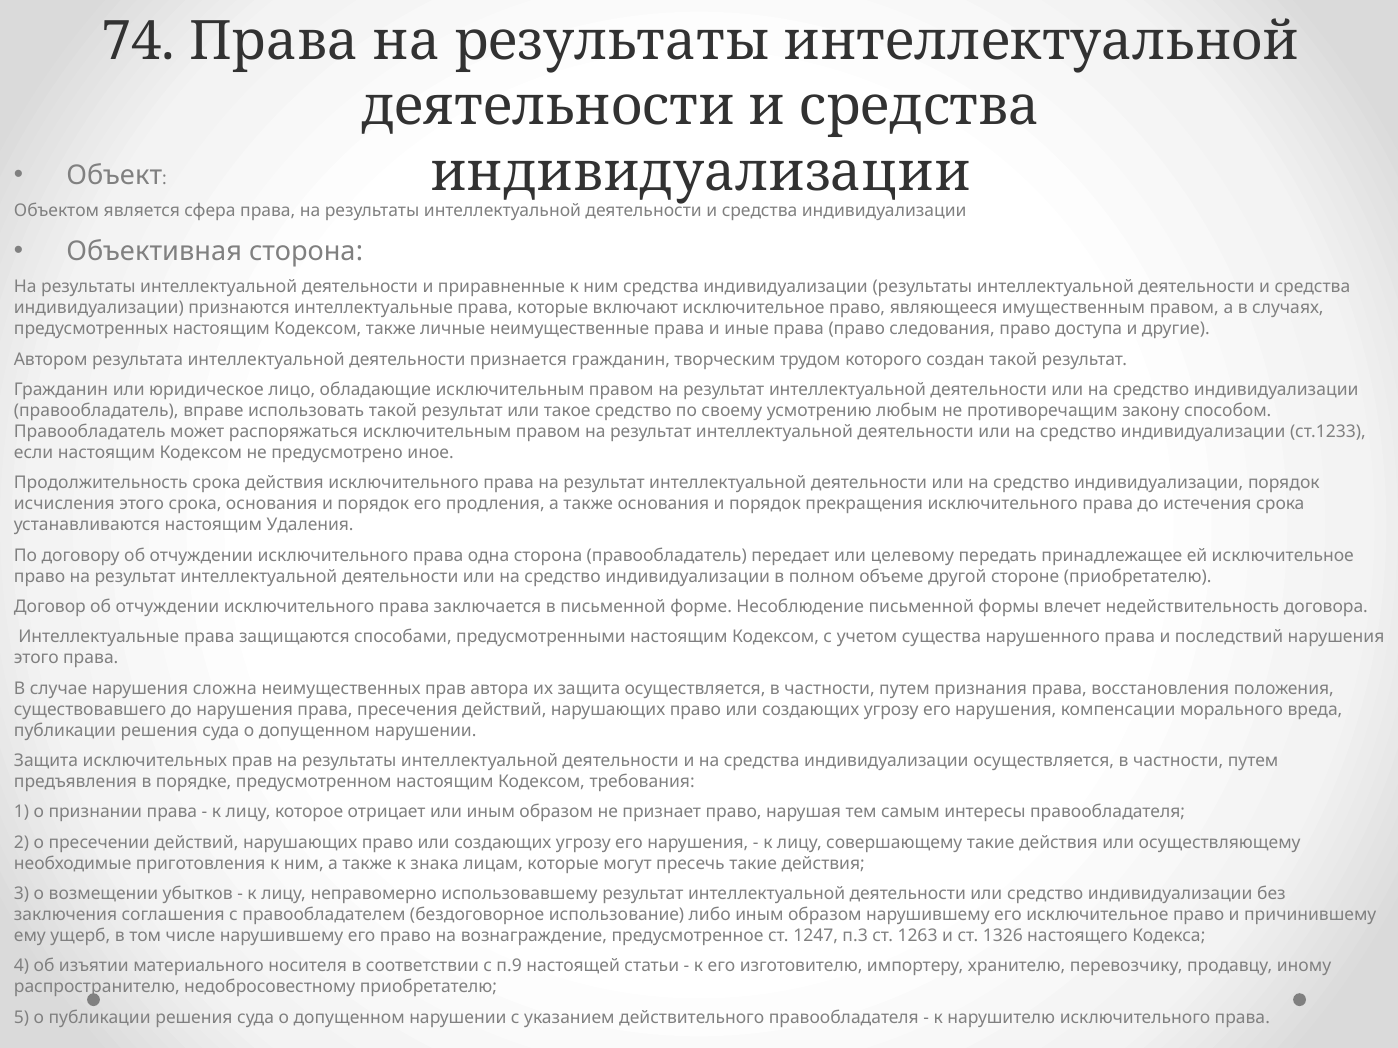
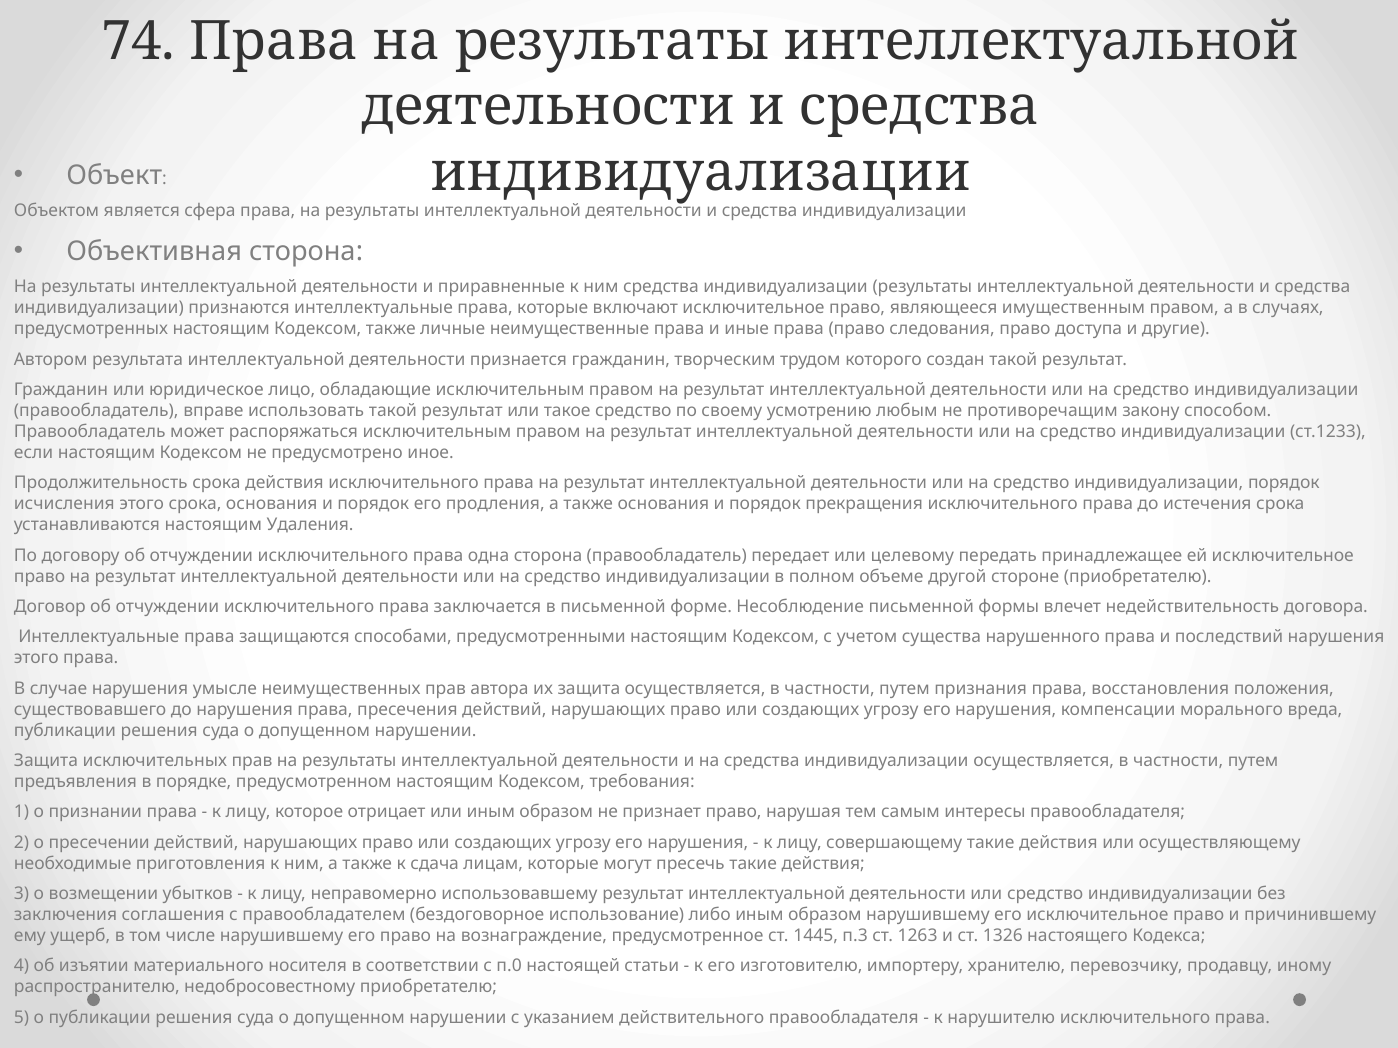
сложна: сложна -> умысле (225, 689)
знака: знака -> сдача (435, 864)
1247: 1247 -> 1445 (816, 936)
п.9: п.9 -> п.0 (509, 966)
